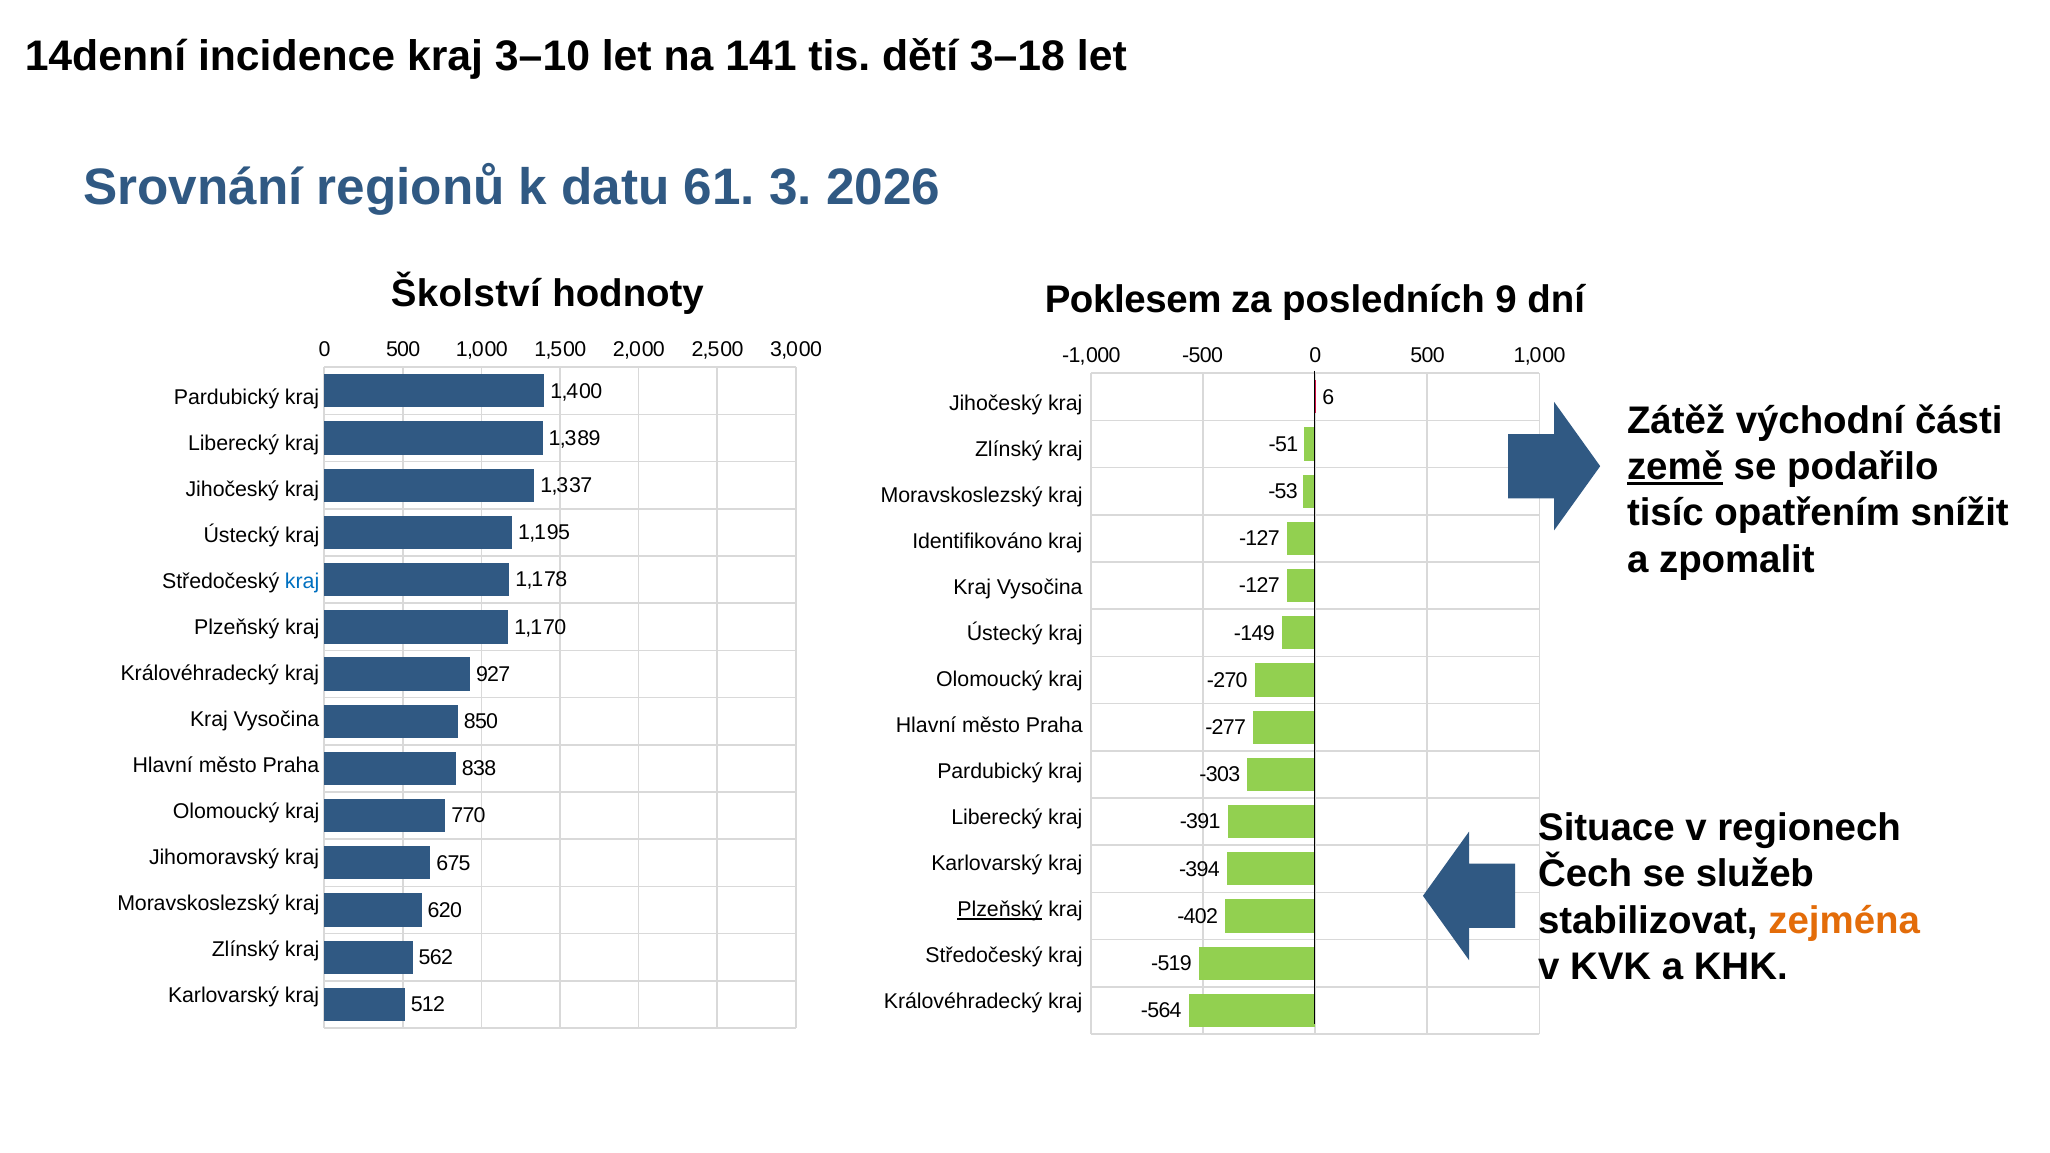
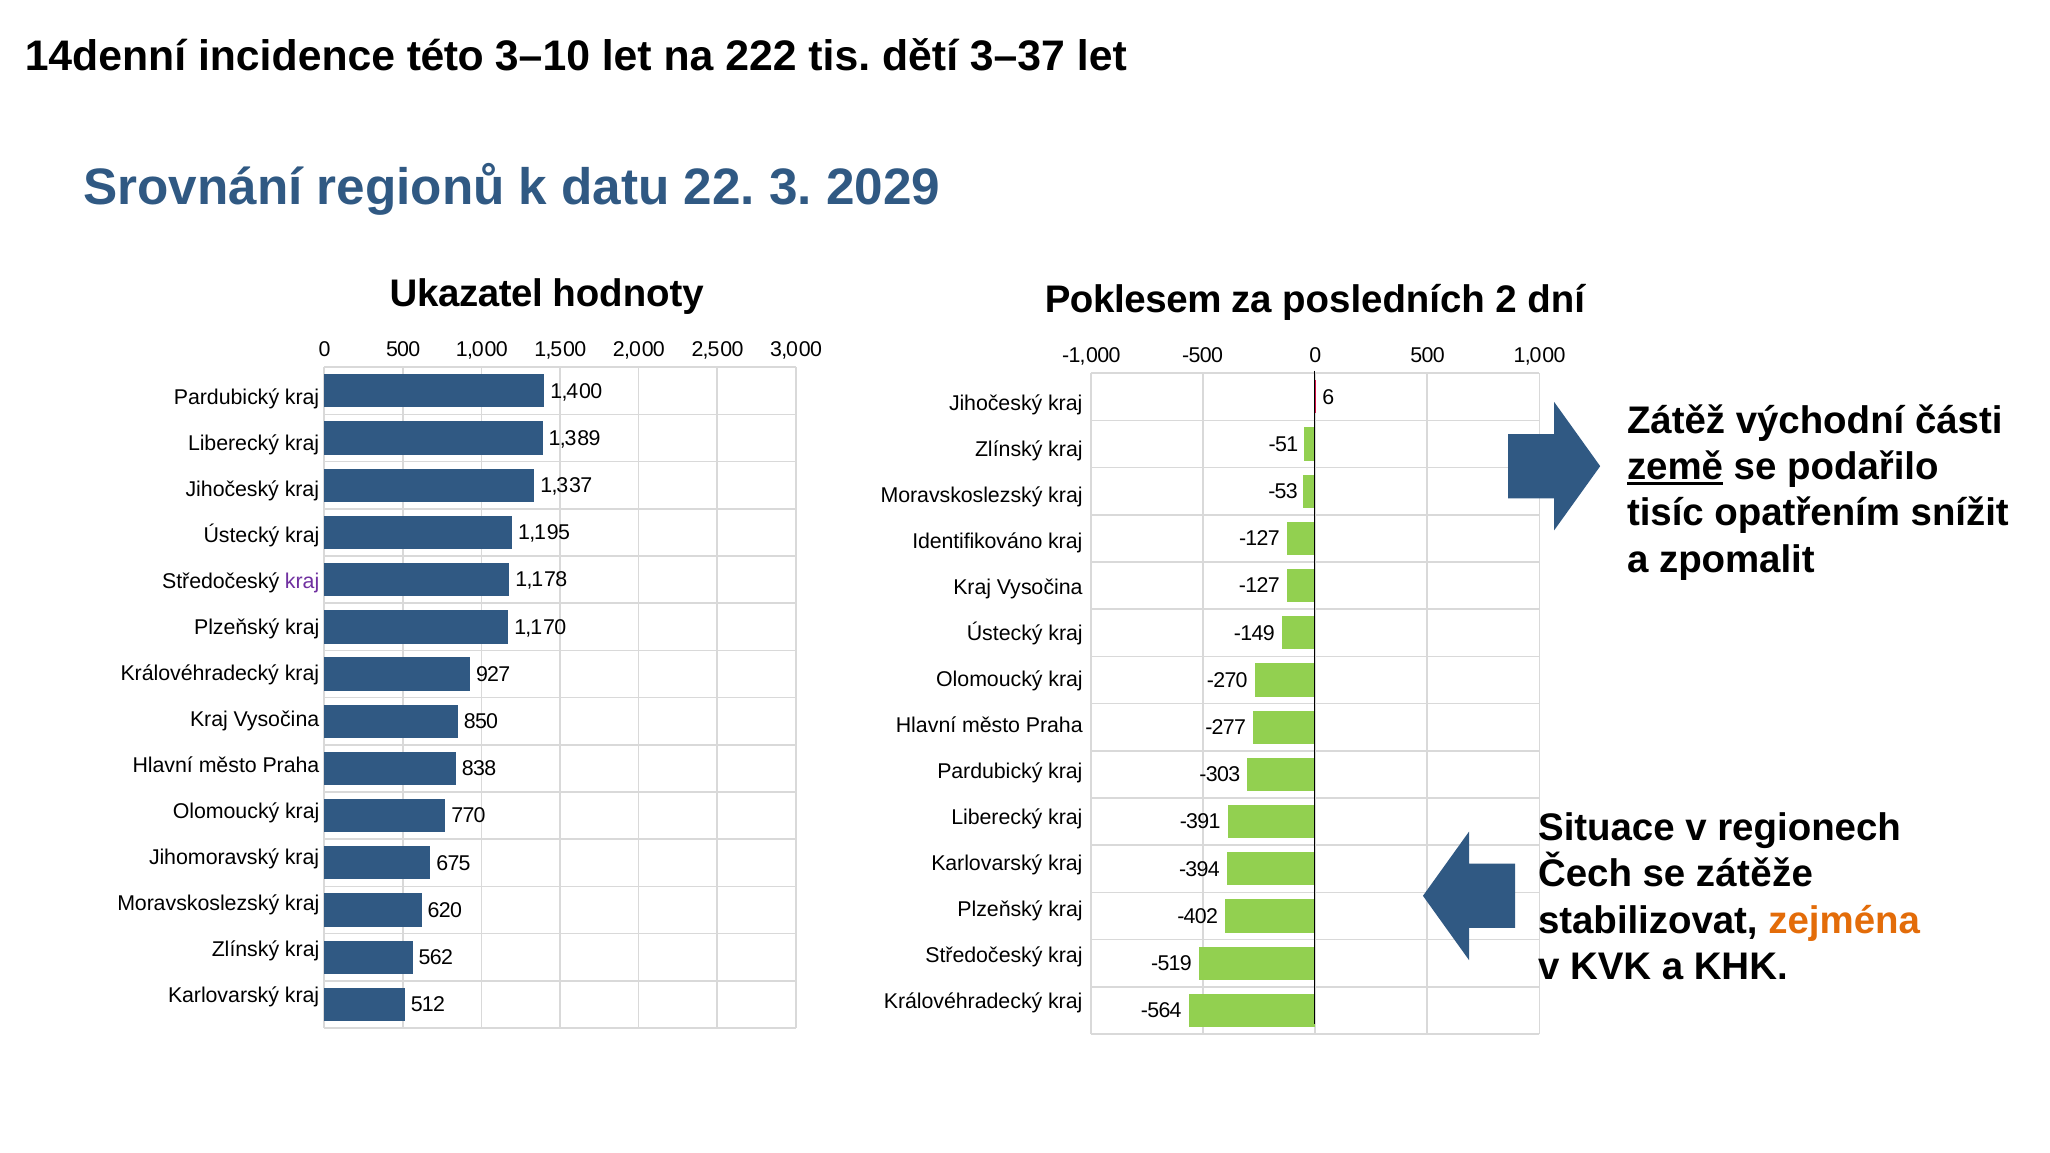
incidence kraj: kraj -> této (445, 56)
141: 141 -> 222 (761, 56)
3–18: 3–18 -> 3–37 (1017, 56)
61: 61 -> 22 (720, 188)
2026: 2026 -> 2029 (883, 188)
Školství: Školství -> Ukazatel (466, 294)
9: 9 -> 2 (1506, 300)
kraj colour: blue -> purple (302, 582)
služeb: služeb -> zátěže (1754, 874)
Plzeňský underline: present -> none (1000, 910)
